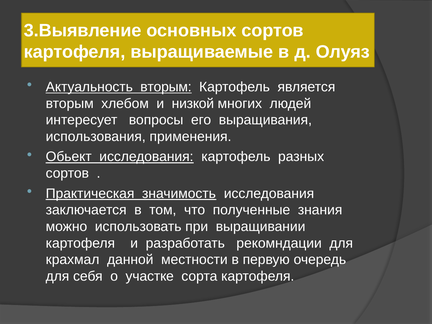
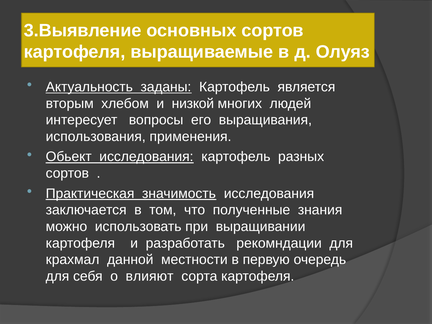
Актуальность вторым: вторым -> заданы (166, 87)
участке: участке -> влияют (150, 276)
